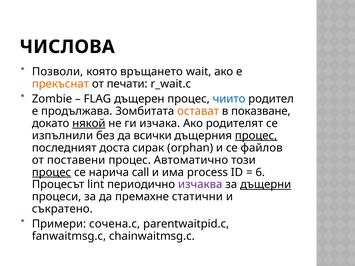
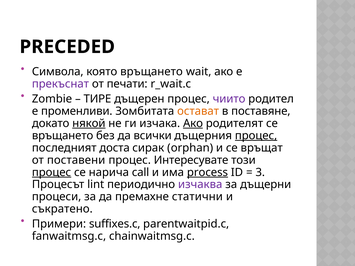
ЧИСЛОВА: ЧИСЛОВА -> PRECEDED (67, 47)
Позволи: Позволи -> Символа (58, 72)
прекъснат colour: orange -> purple (60, 84)
FLAG: FLAG -> ТИРЕ (97, 99)
чиито colour: blue -> purple (229, 99)
продължава: продължава -> променливи (77, 111)
показване: показване -> поставяне (261, 111)
Ако underline: none -> present (193, 123)
изпълнили: изпълнили -> връщането (63, 136)
файлов: файлов -> връщат (262, 148)
Автоматично: Автоматично -> Интересувате (191, 160)
process underline: none -> present (207, 172)
6: 6 -> 3 (260, 172)
дъщерни underline: present -> none (266, 185)
сочена.c: сочена.c -> suffixes.c (115, 224)
